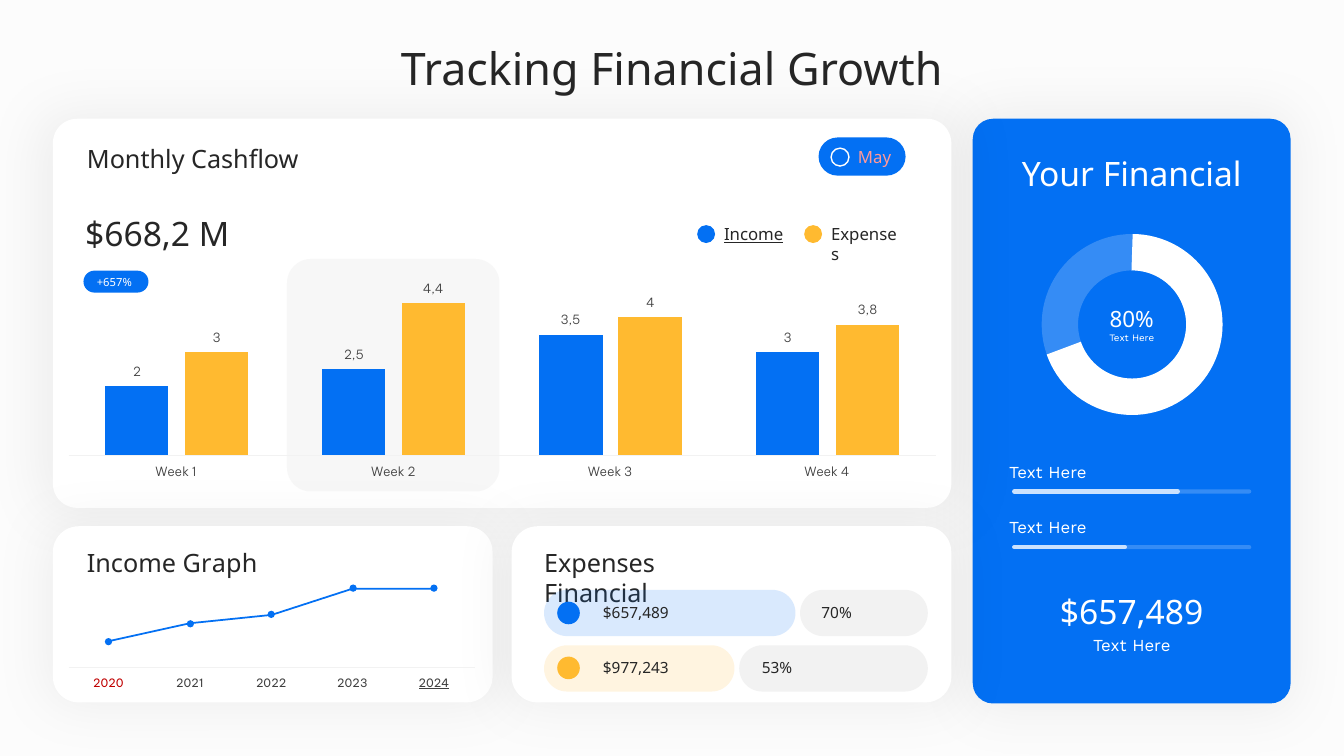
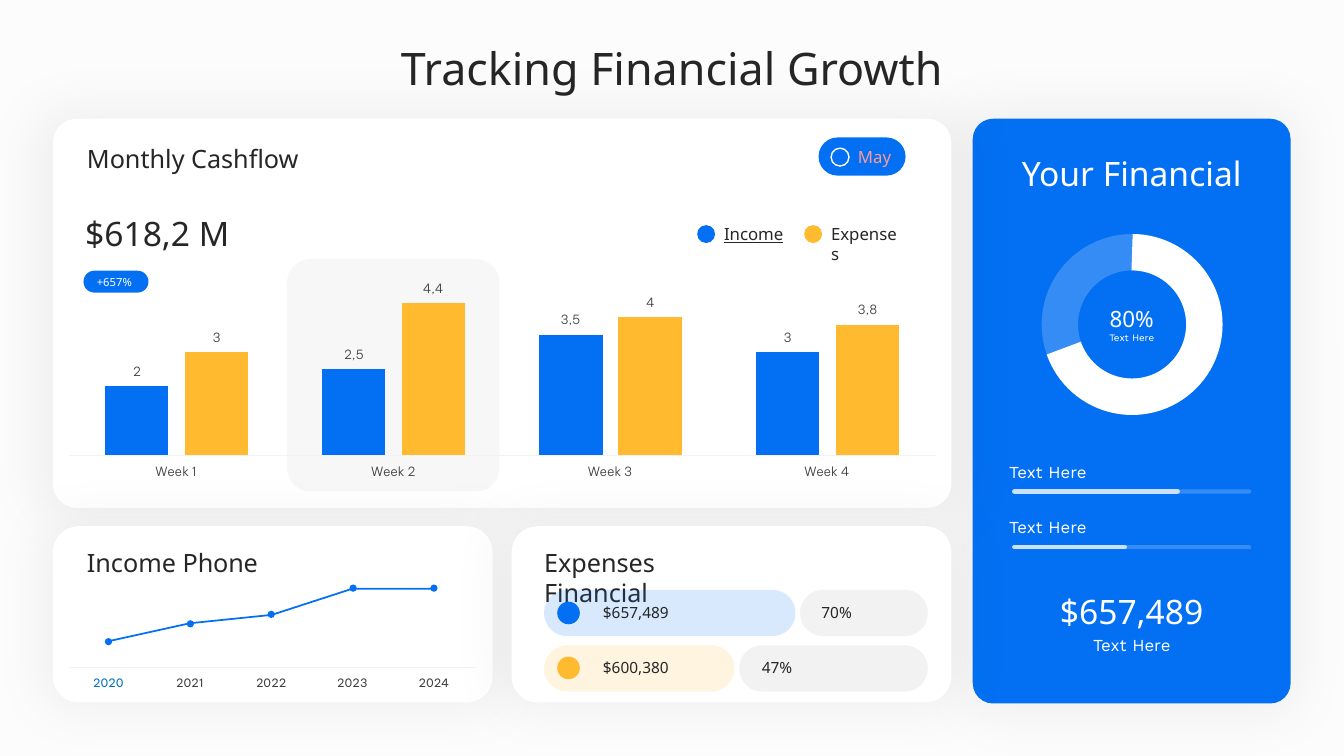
$668,2: $668,2 -> $618,2 (138, 236)
Graph: Graph -> Phone (220, 564)
$977,243: $977,243 -> $600,380 (636, 668)
53%: 53% -> 47% (777, 668)
2020 colour: red -> blue (108, 684)
2024 underline: present -> none (434, 684)
